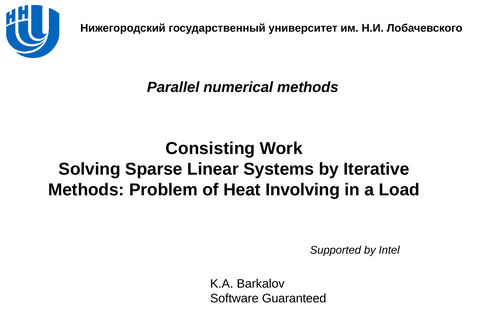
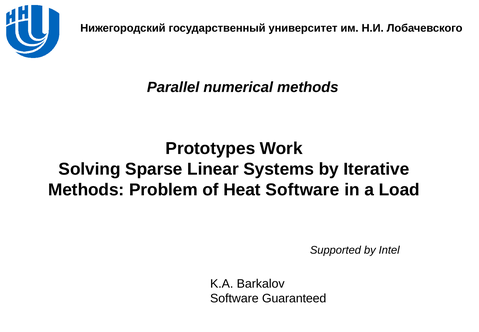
Consisting: Consisting -> Prototypes (210, 148)
Heat Involving: Involving -> Software (302, 190)
